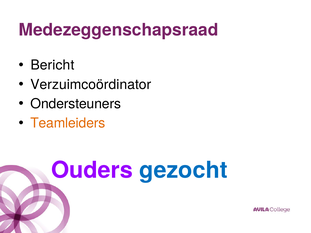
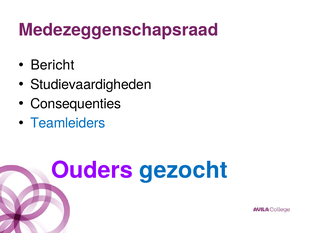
Verzuimcoördinator: Verzuimcoördinator -> Studievaardigheden (91, 85)
Ondersteuners: Ondersteuners -> Consequenties (76, 104)
Teamleiders colour: orange -> blue (68, 123)
